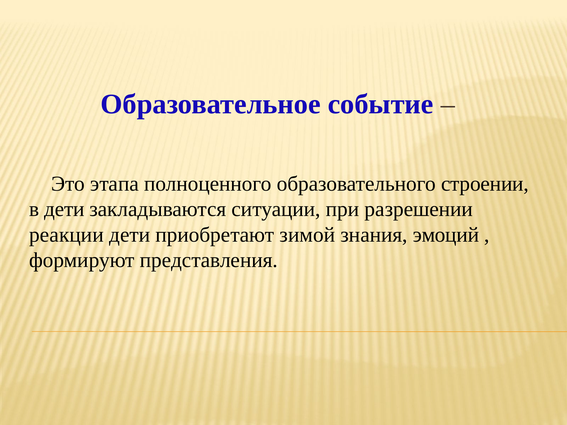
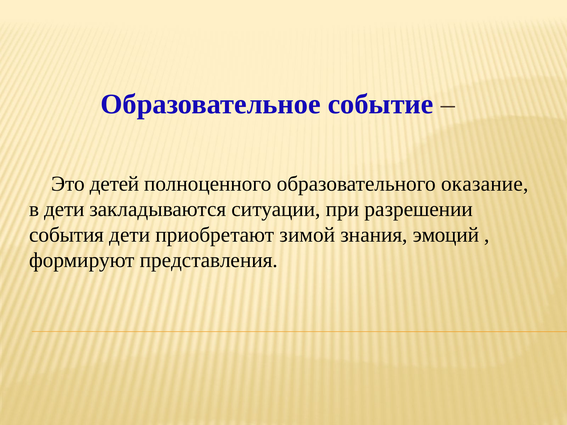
этапа: этапа -> детей (115, 184)
строении: строении -> оказание (485, 184)
реакции: реакции -> события (67, 235)
